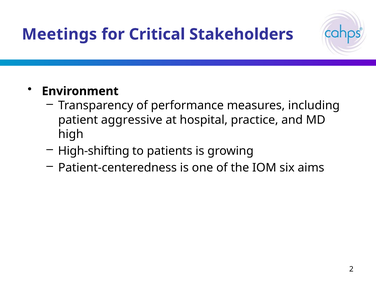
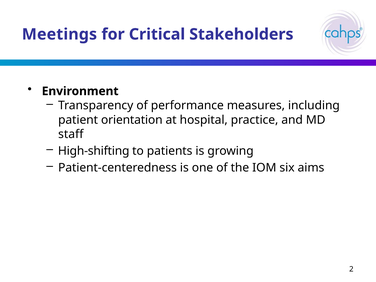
aggressive: aggressive -> orientation (132, 120)
high: high -> staff (71, 134)
